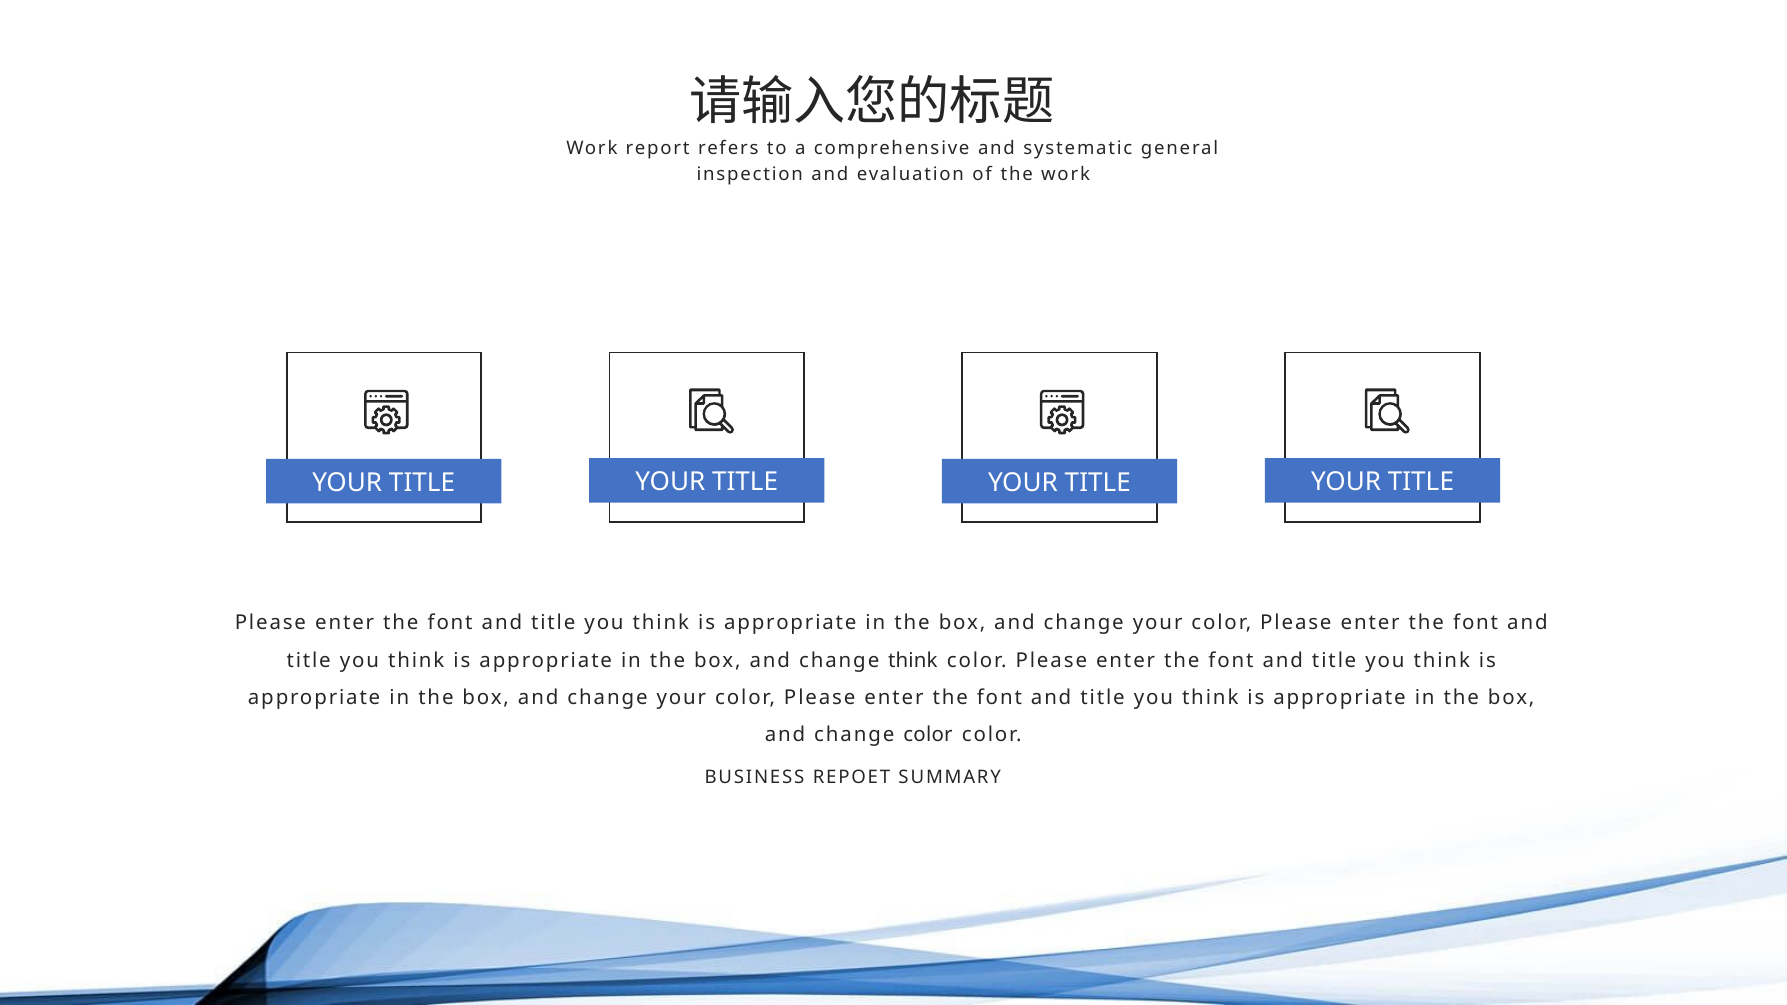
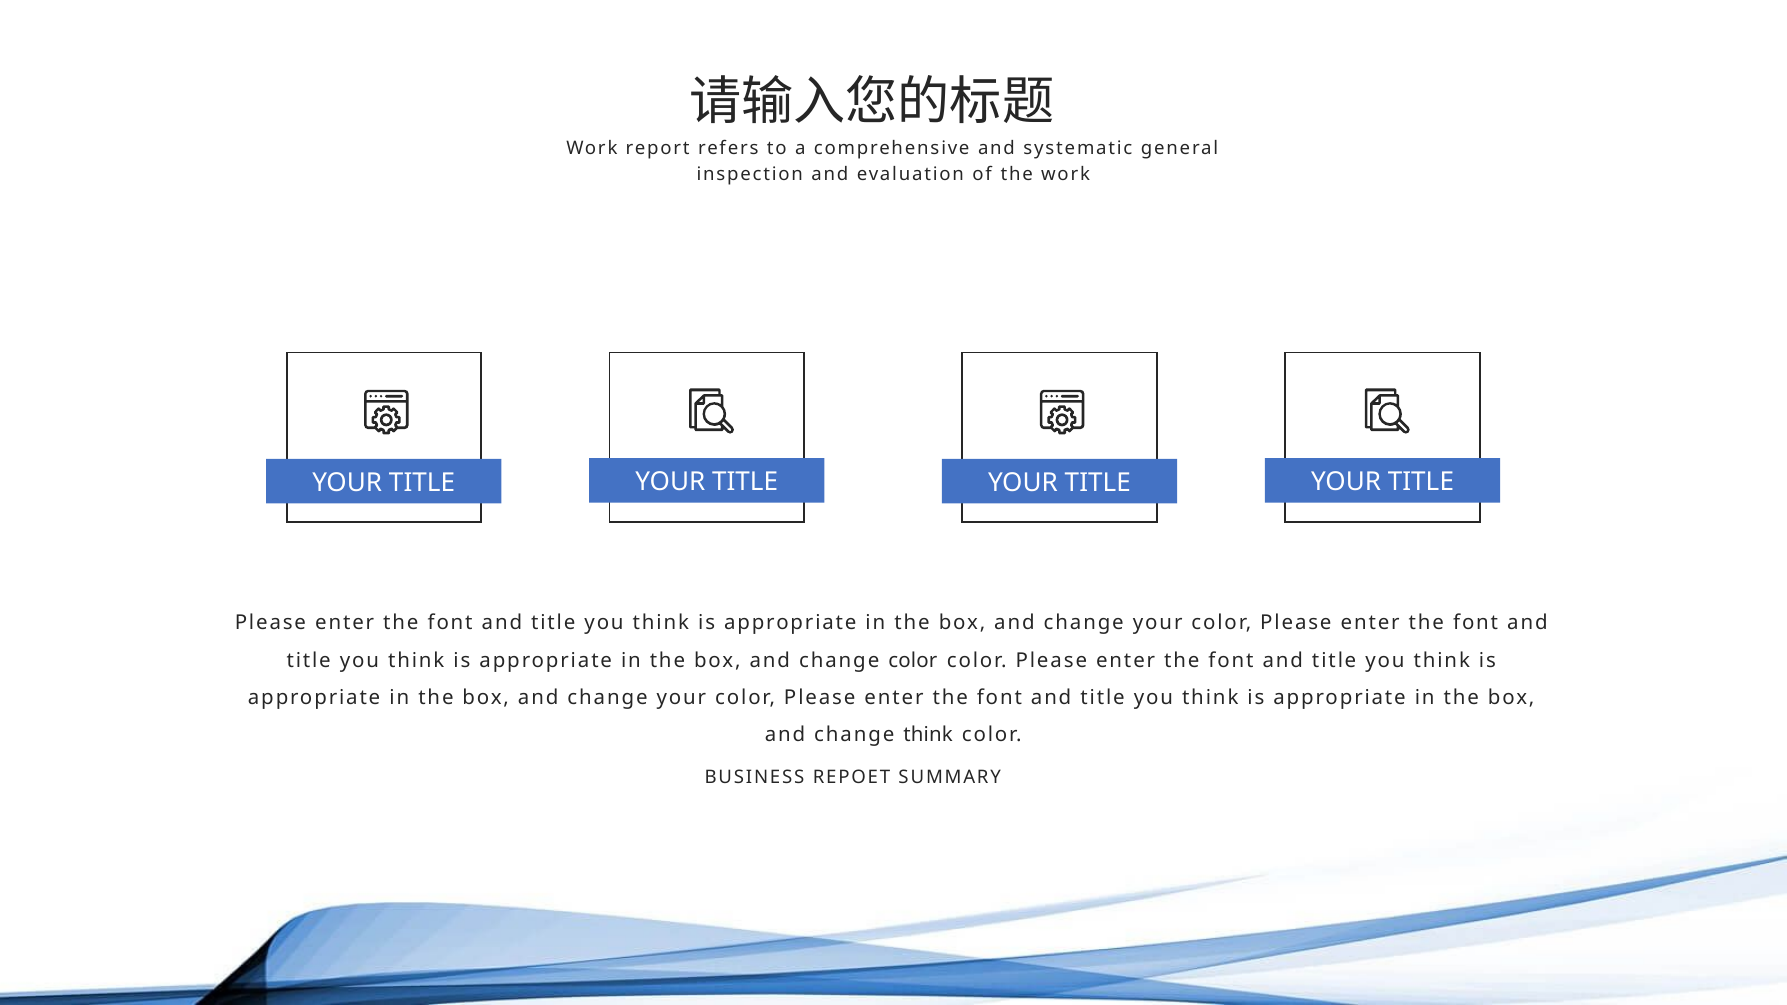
change think: think -> color (913, 660)
change color: color -> think (928, 735)
